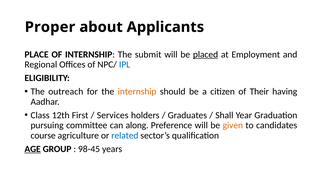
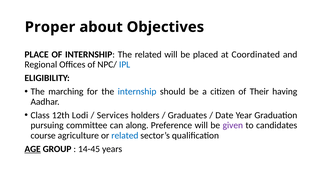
Applicants: Applicants -> Objectives (165, 27)
The submit: submit -> related (148, 54)
placed underline: present -> none (206, 54)
Employment: Employment -> Coordinated (256, 54)
outreach: outreach -> marching (66, 92)
internship colour: orange -> blue (137, 92)
First: First -> Lodi (80, 115)
Shall: Shall -> Date (224, 115)
given colour: orange -> purple (233, 125)
98-45: 98-45 -> 14-45 (89, 149)
